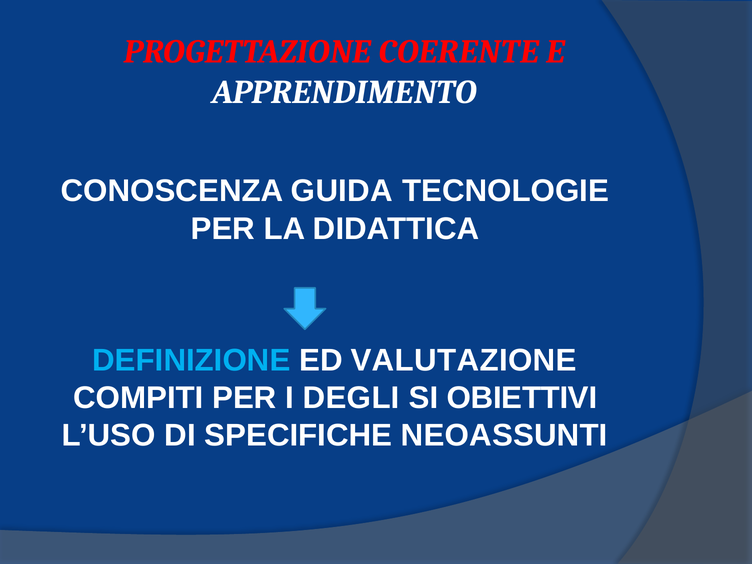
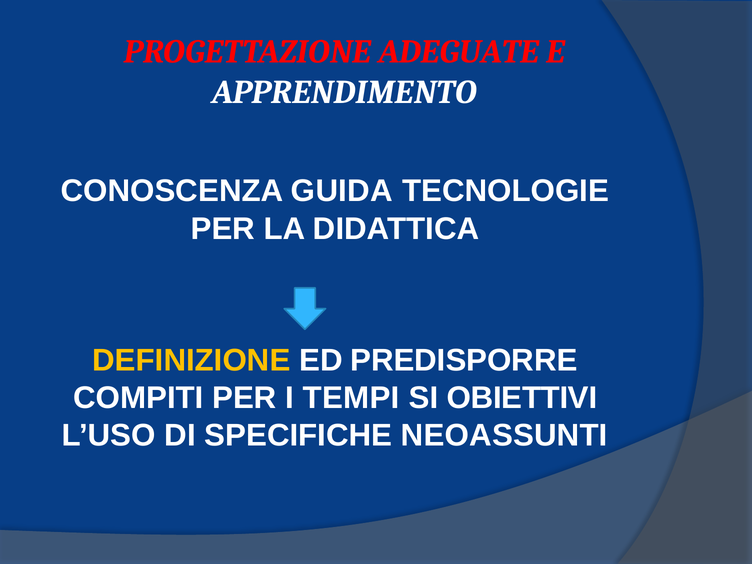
COERENTE: COERENTE -> ADEGUATE (459, 52)
DEFINIZIONE colour: light blue -> yellow (191, 360)
VALUTAZIONE: VALUTAZIONE -> PREDISPORRE (464, 360)
DEGLI: DEGLI -> TEMPI (351, 398)
